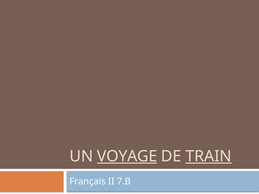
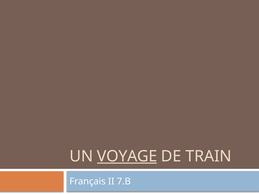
TRAIN underline: present -> none (209, 157)
